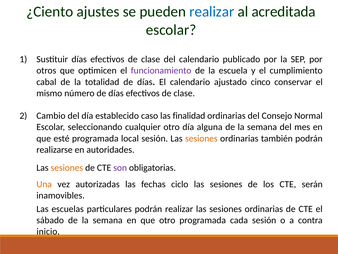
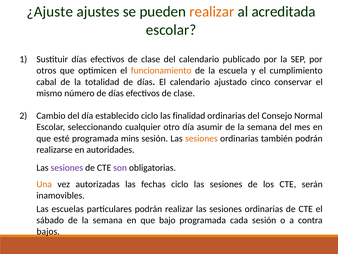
¿Ciento: ¿Ciento -> ¿Ajuste (50, 12)
realizar colour: blue -> orange (212, 12)
funcionamiento colour: purple -> orange (161, 71)
establecido caso: caso -> ciclo (150, 116)
alguna: alguna -> asumir (210, 127)
local: local -> mins (130, 138)
sesiones colour: orange -> purple (67, 167)
que otro: otro -> bajo (167, 220)
inicio: inicio -> bajos (48, 231)
